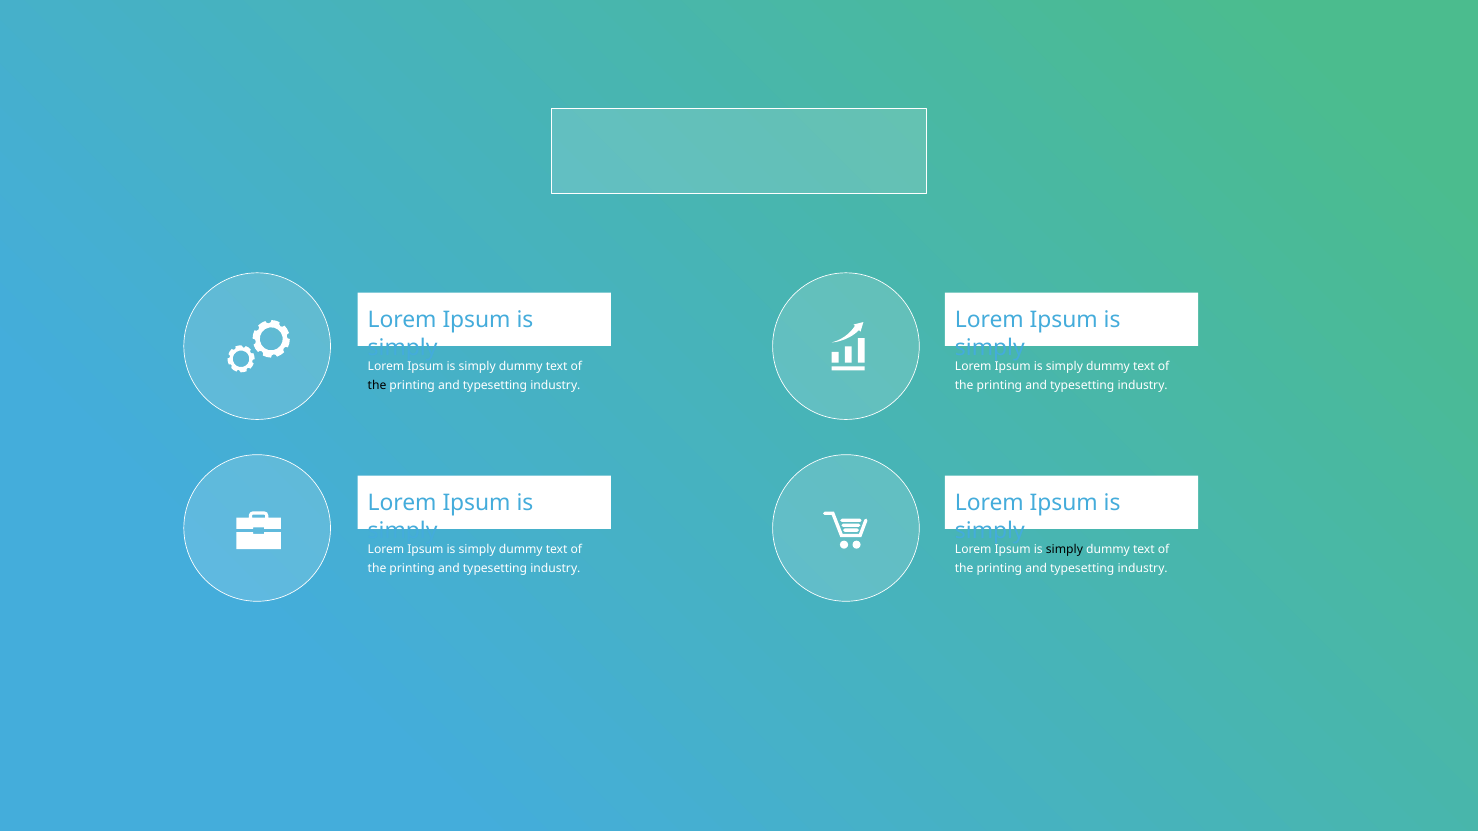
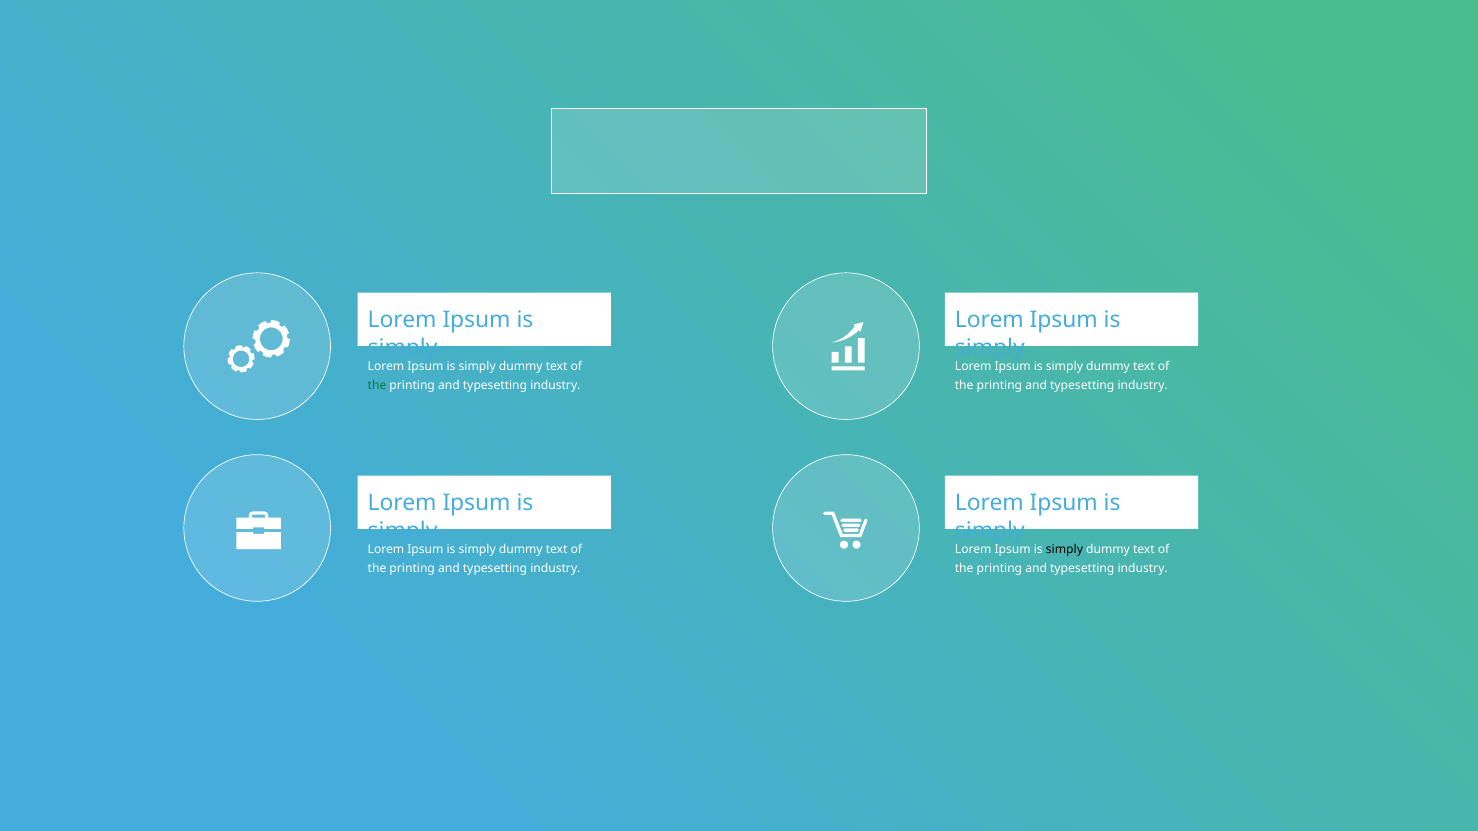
the colour: black -> green (377, 386)
